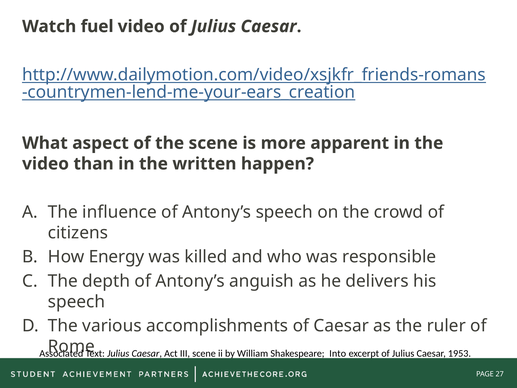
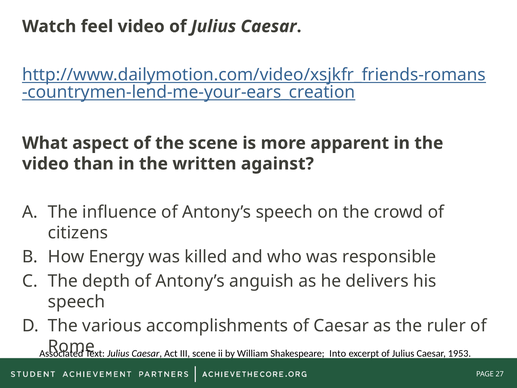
fuel: fuel -> feel (97, 26)
happen: happen -> against (277, 164)
